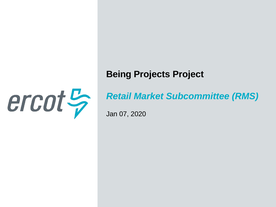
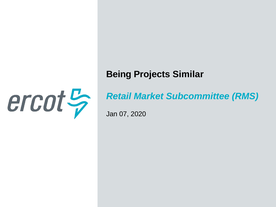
Project: Project -> Similar (188, 74)
